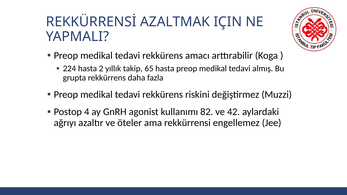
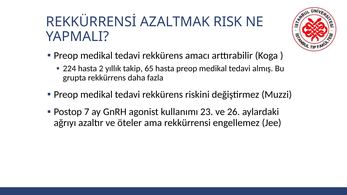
IÇIN: IÇIN -> RISK (228, 22)
4: 4 -> 7 (87, 112)
82: 82 -> 23 (207, 112)
42: 42 -> 26 (234, 112)
